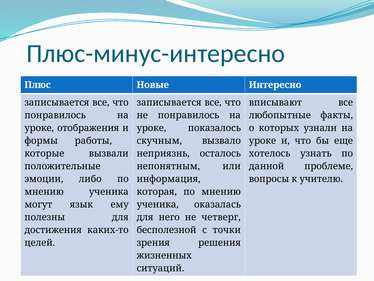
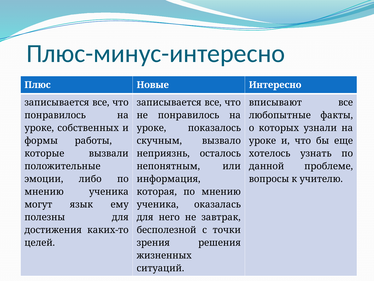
отображения: отображения -> собственных (88, 128)
четверг: четверг -> завтрак (221, 217)
